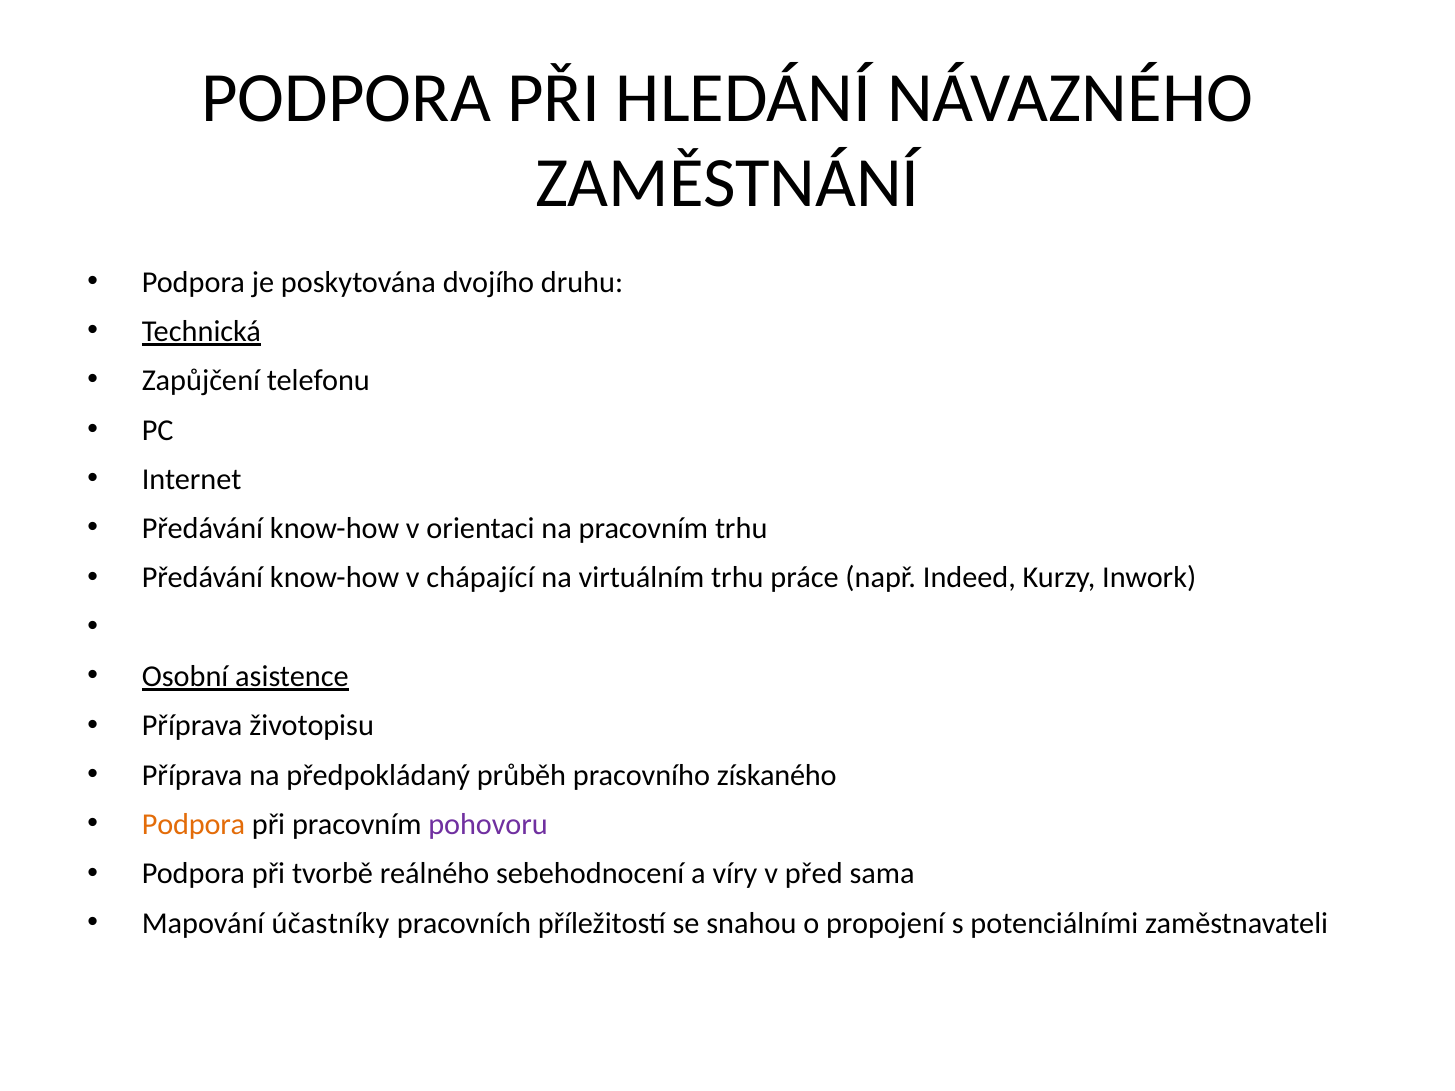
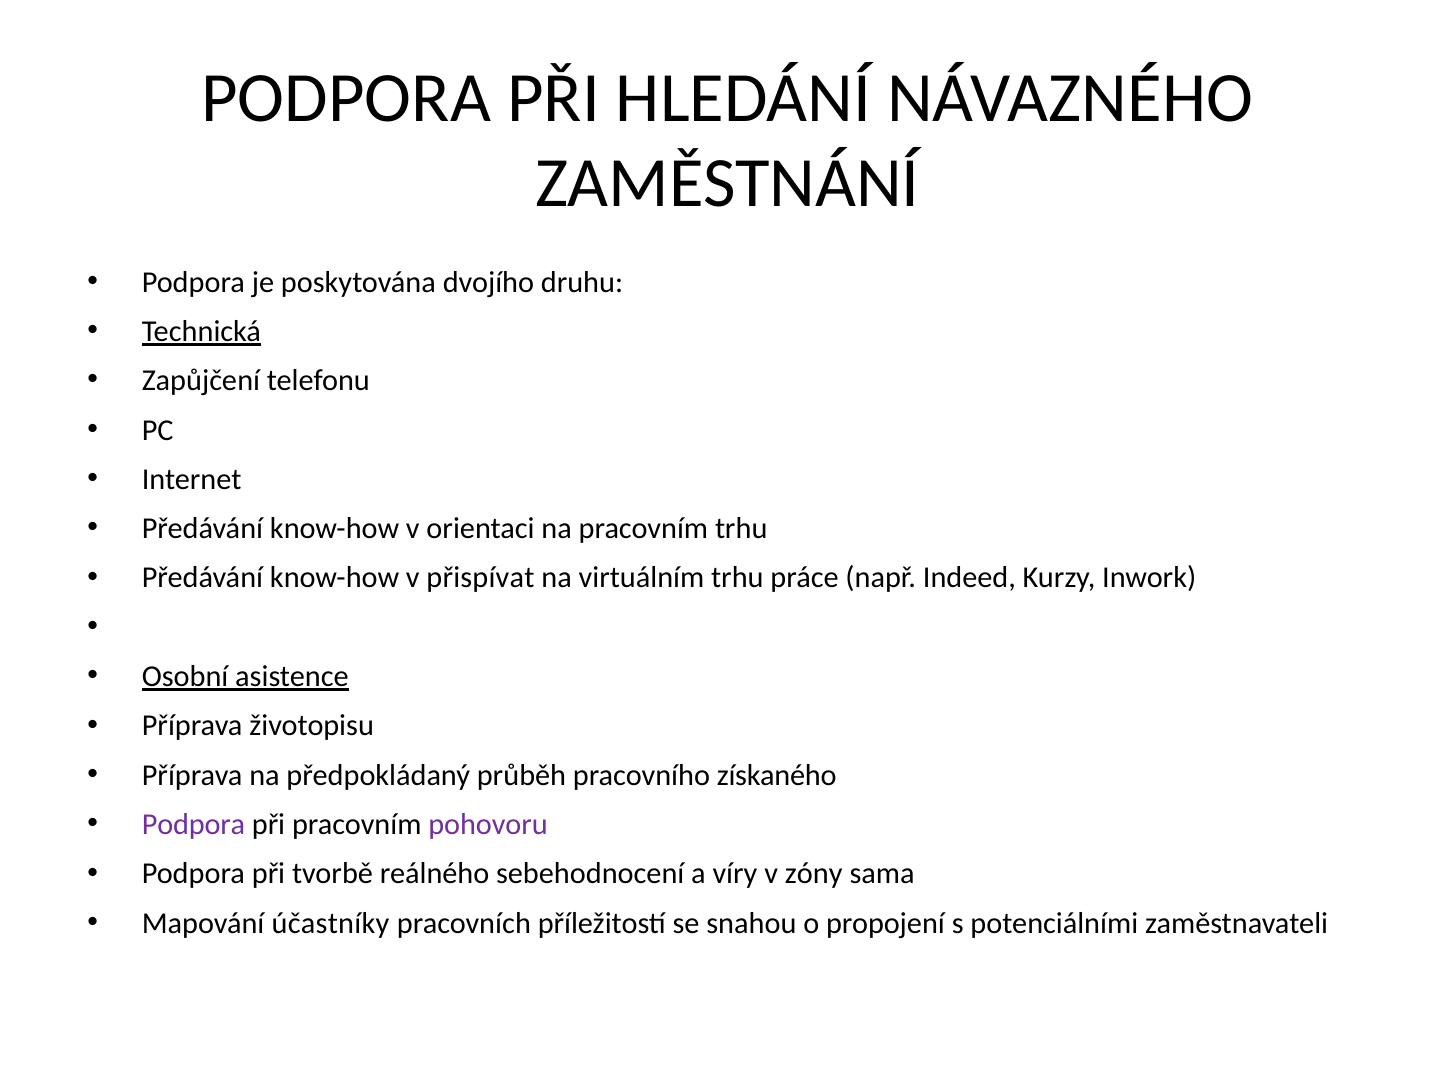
chápající: chápající -> přispívat (480, 578)
Podpora colour: orange -> purple (194, 825)
před: před -> zóny (814, 874)
